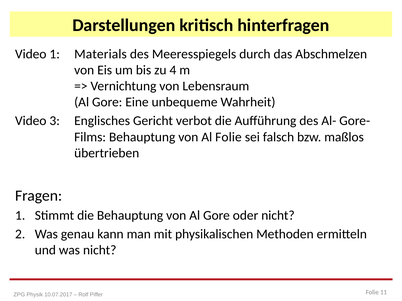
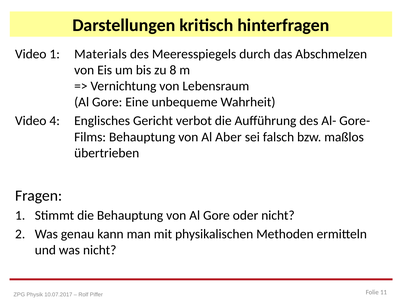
4: 4 -> 8 (173, 70)
3: 3 -> 4 (55, 121)
Al Folie: Folie -> Aber (228, 137)
